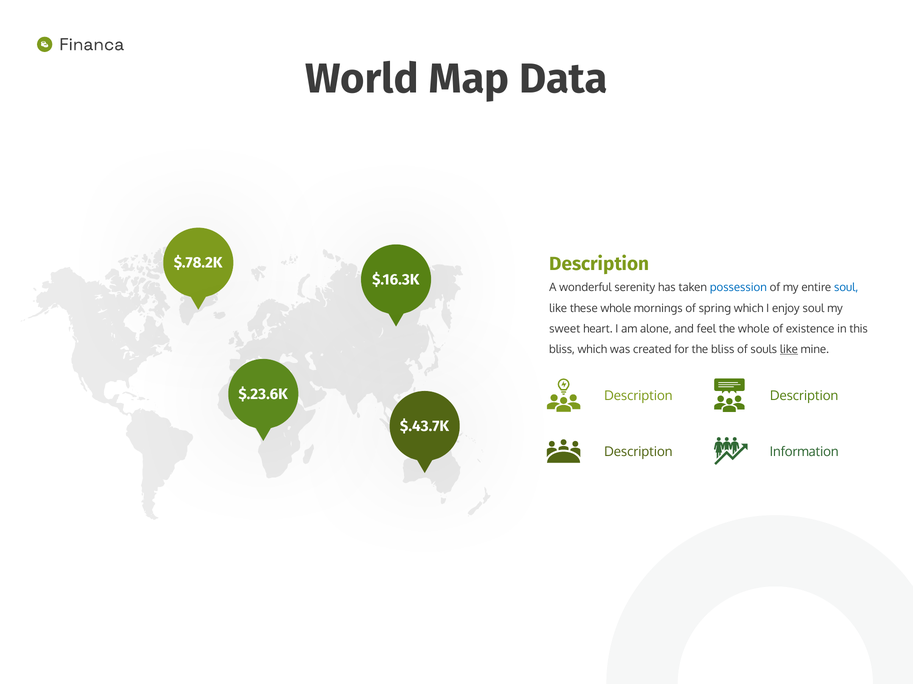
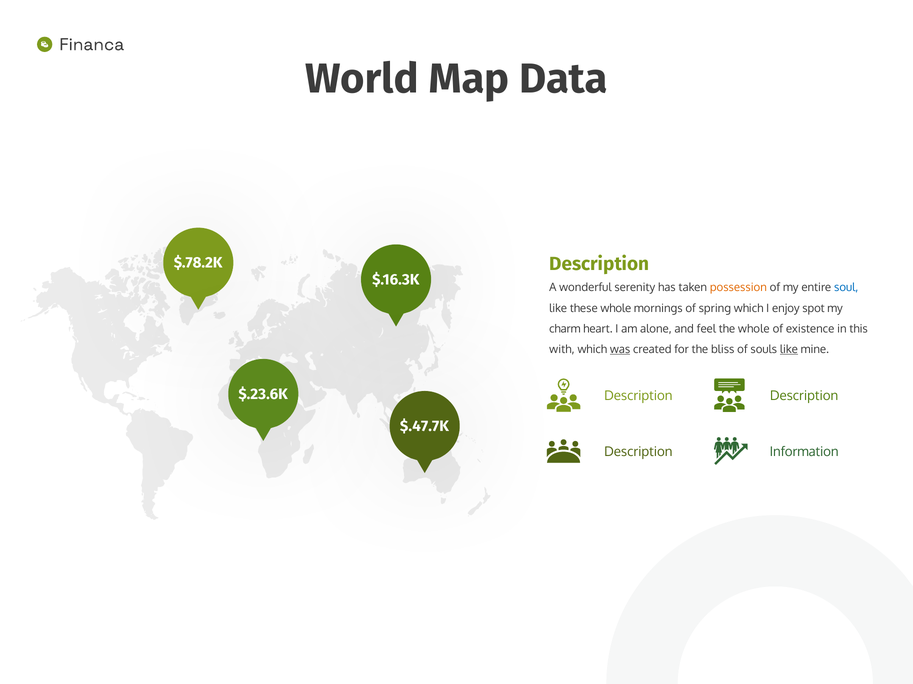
possession colour: blue -> orange (738, 288)
enjoy soul: soul -> spot (814, 309)
sweet: sweet -> charm (565, 329)
bliss: bliss -> with (562, 350)
was underline: none -> present (620, 350)
$.43.7K: $.43.7K -> $.47.7K (424, 427)
